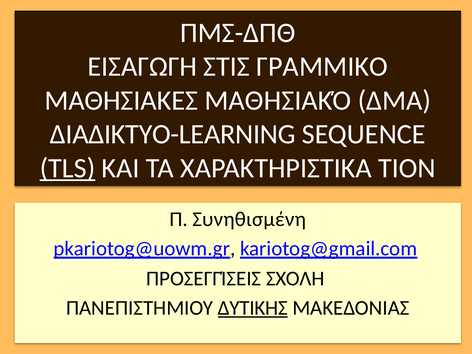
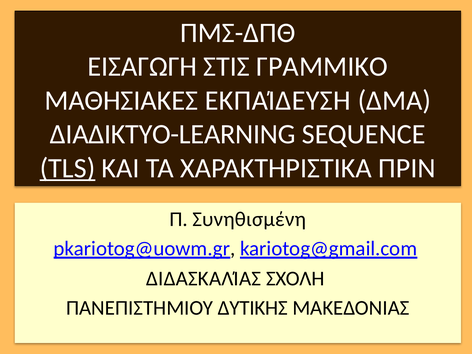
ΜΑΘΗΣΙΑΚΌ: ΜΑΘΗΣΙΑΚΌ -> ΕΚΠΑΊΔΕΥΣΗ (278, 100)
TION: TION -> ΠΡΙΝ (407, 168)
ΠΡΟΣΕΓΓΊΣΕΙΣ: ΠΡΟΣΕΓΓΊΣΕΙΣ -> ΔΙΔΑΣΚΑΛΊΑΣ (204, 278)
ΔΥΤΙΚΗΣ underline: present -> none (253, 308)
